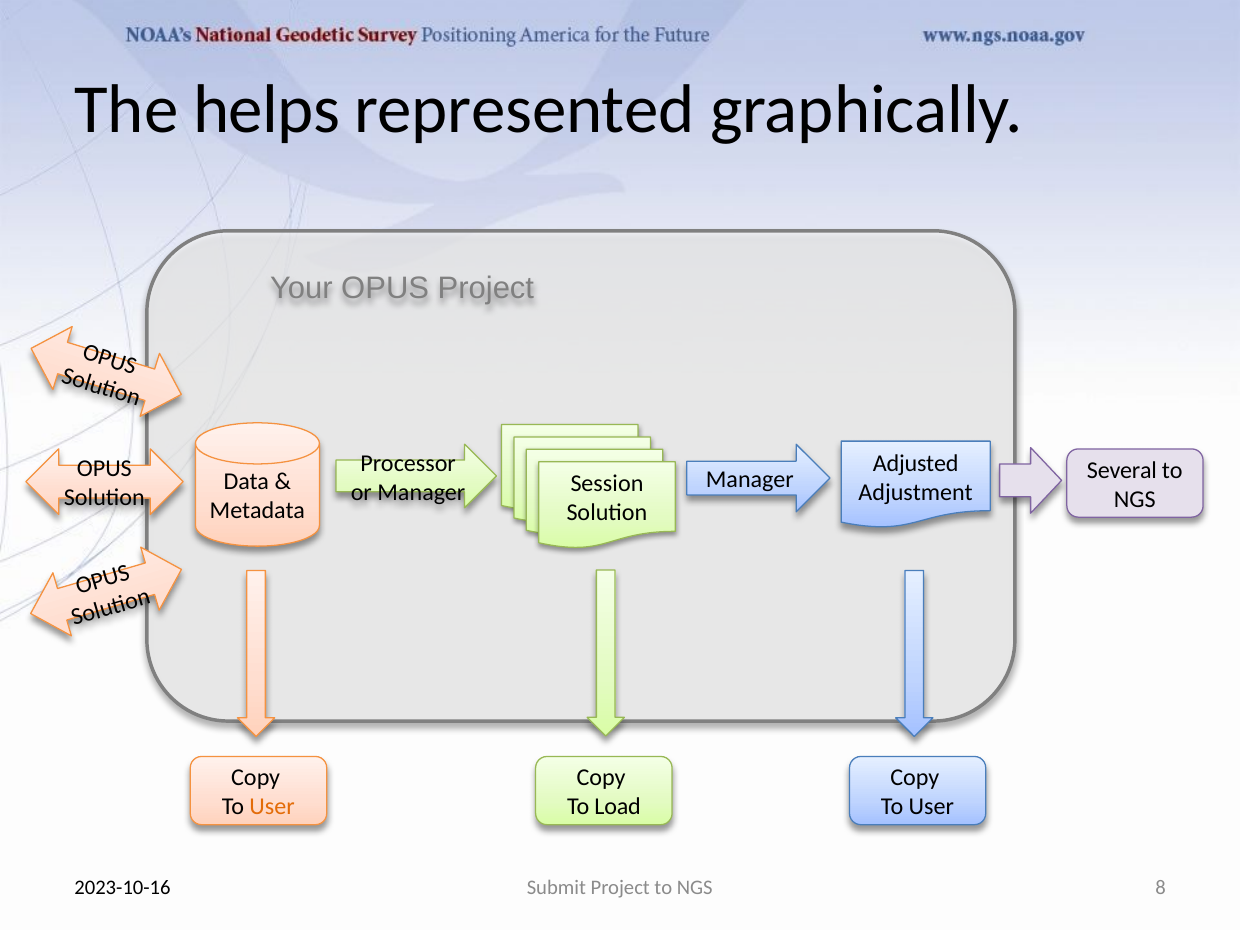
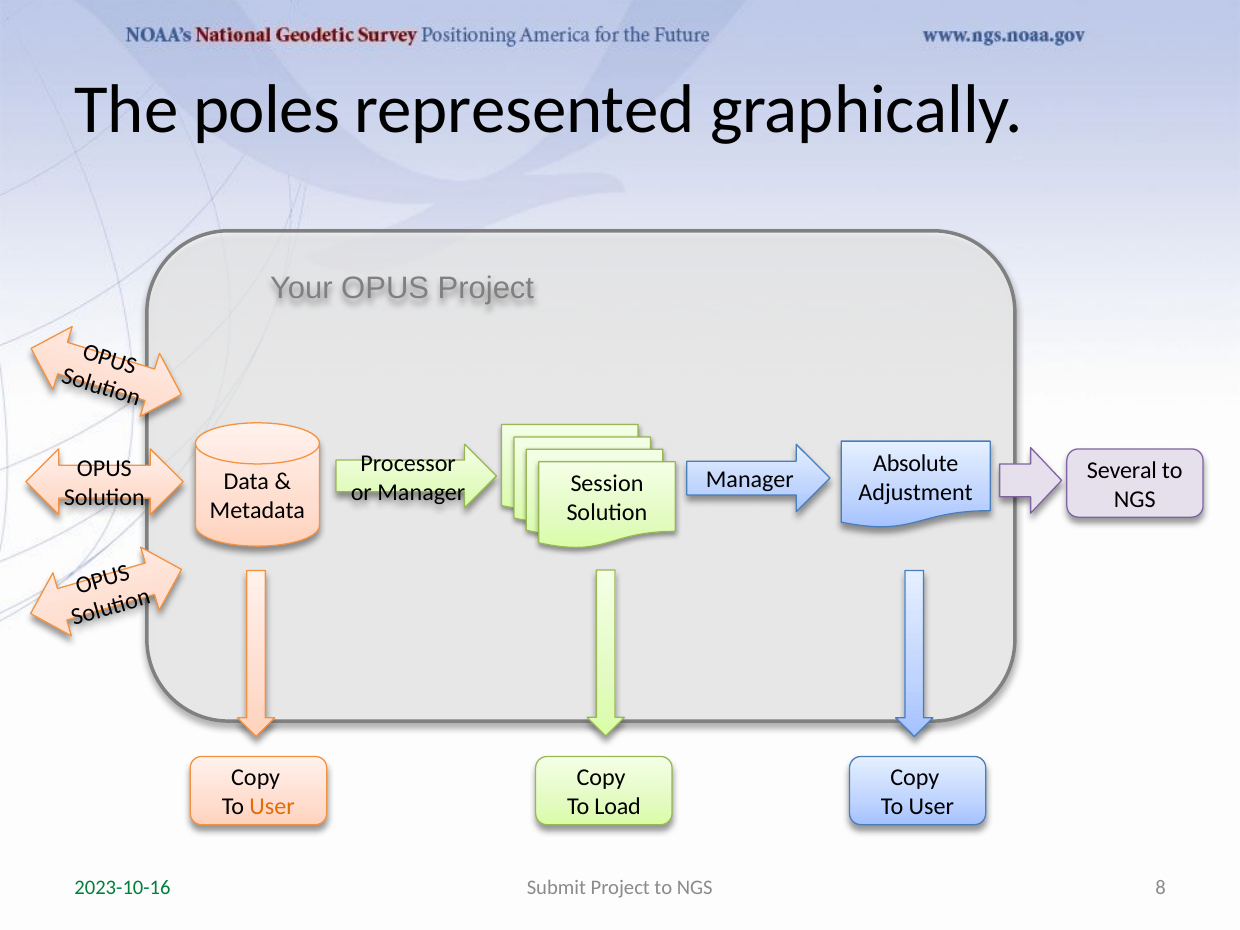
helps: helps -> poles (267, 110)
Adjusted: Adjusted -> Absolute (916, 463)
2023-10-16 colour: black -> green (123, 888)
